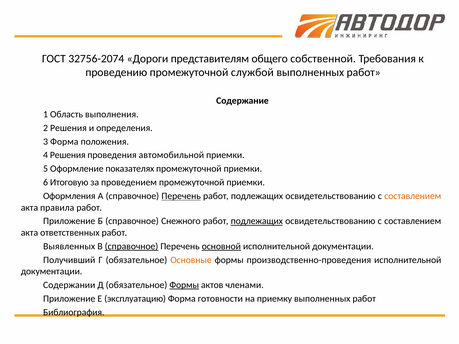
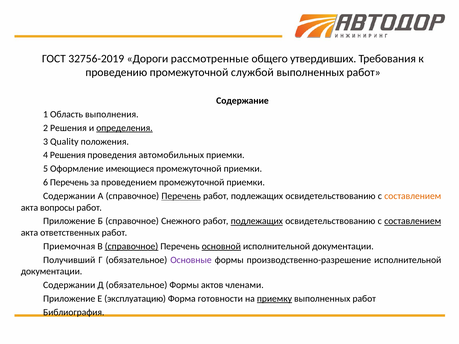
32756-2074: 32756-2074 -> 32756-2019 (96, 59)
представителям: представителям -> рассмотренные (210, 59)
собственной: собственной -> утвердивших (323, 59)
определения underline: none -> present (124, 128)
3 Форма: Форма -> Quality (64, 142)
автомобильной: автомобильной -> автомобильных (171, 155)
показателях: показателях -> имеющиеся (130, 169)
6 Итоговую: Итоговую -> Перечень (69, 183)
Оформления: Оформления -> Содержании (69, 196)
правила: правила -> вопросы (57, 208)
составлением underline: none -> present (413, 221)
Выявленных: Выявленных -> Приемочная (69, 246)
Основные colour: orange -> purple (191, 260)
производственно-проведения: производственно-проведения -> производственно-разрешение (309, 260)
Формы underline: present -> none (184, 285)
приемку underline: none -> present (274, 299)
